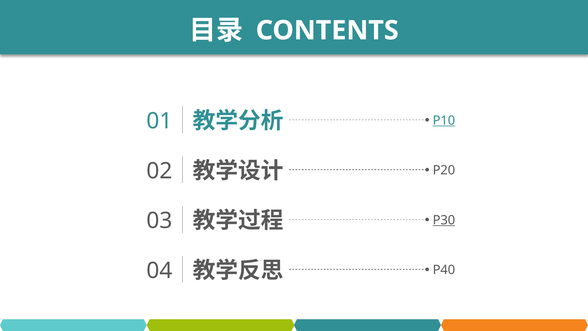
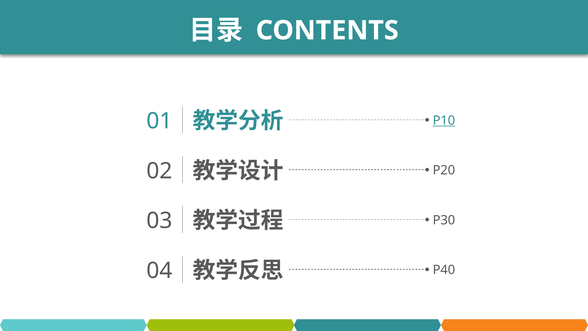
P30 underline: present -> none (444, 220)
